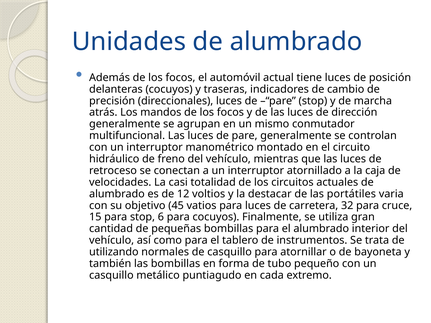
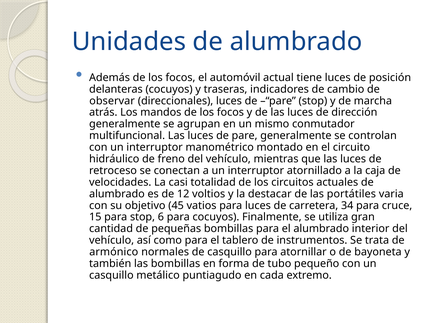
precisión: precisión -> observar (112, 101)
32: 32 -> 34 (347, 206)
utilizando: utilizando -> armónico (114, 252)
